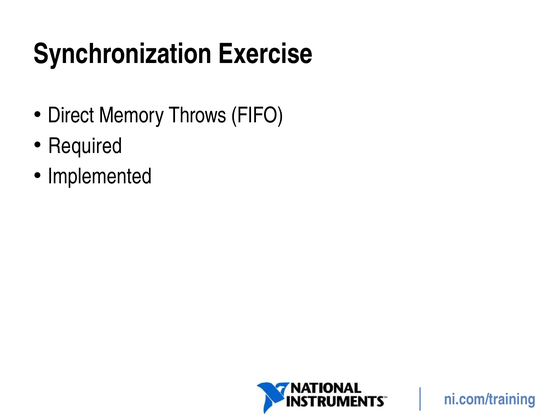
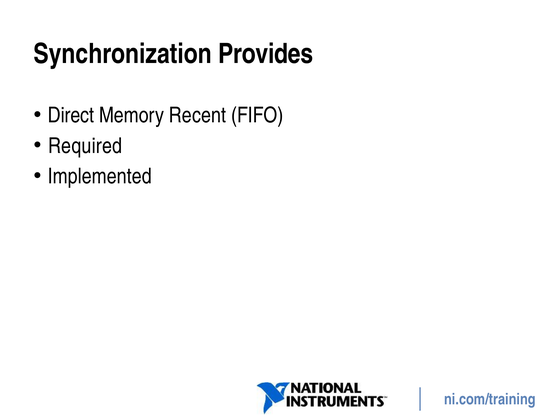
Exercise: Exercise -> Provides (266, 54)
Throws: Throws -> Recent (198, 115)
